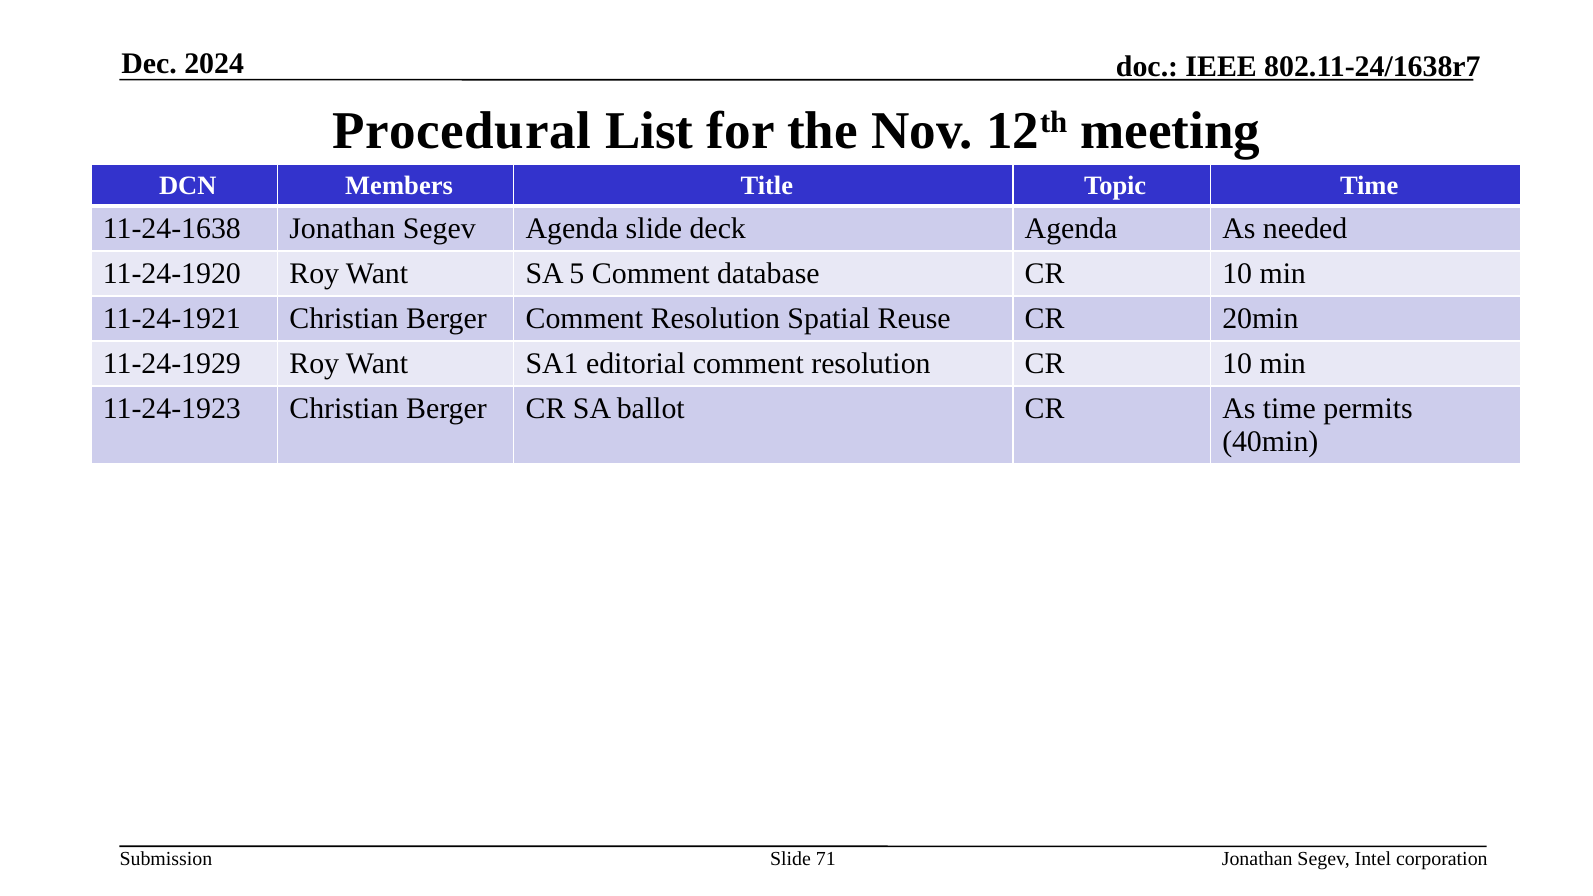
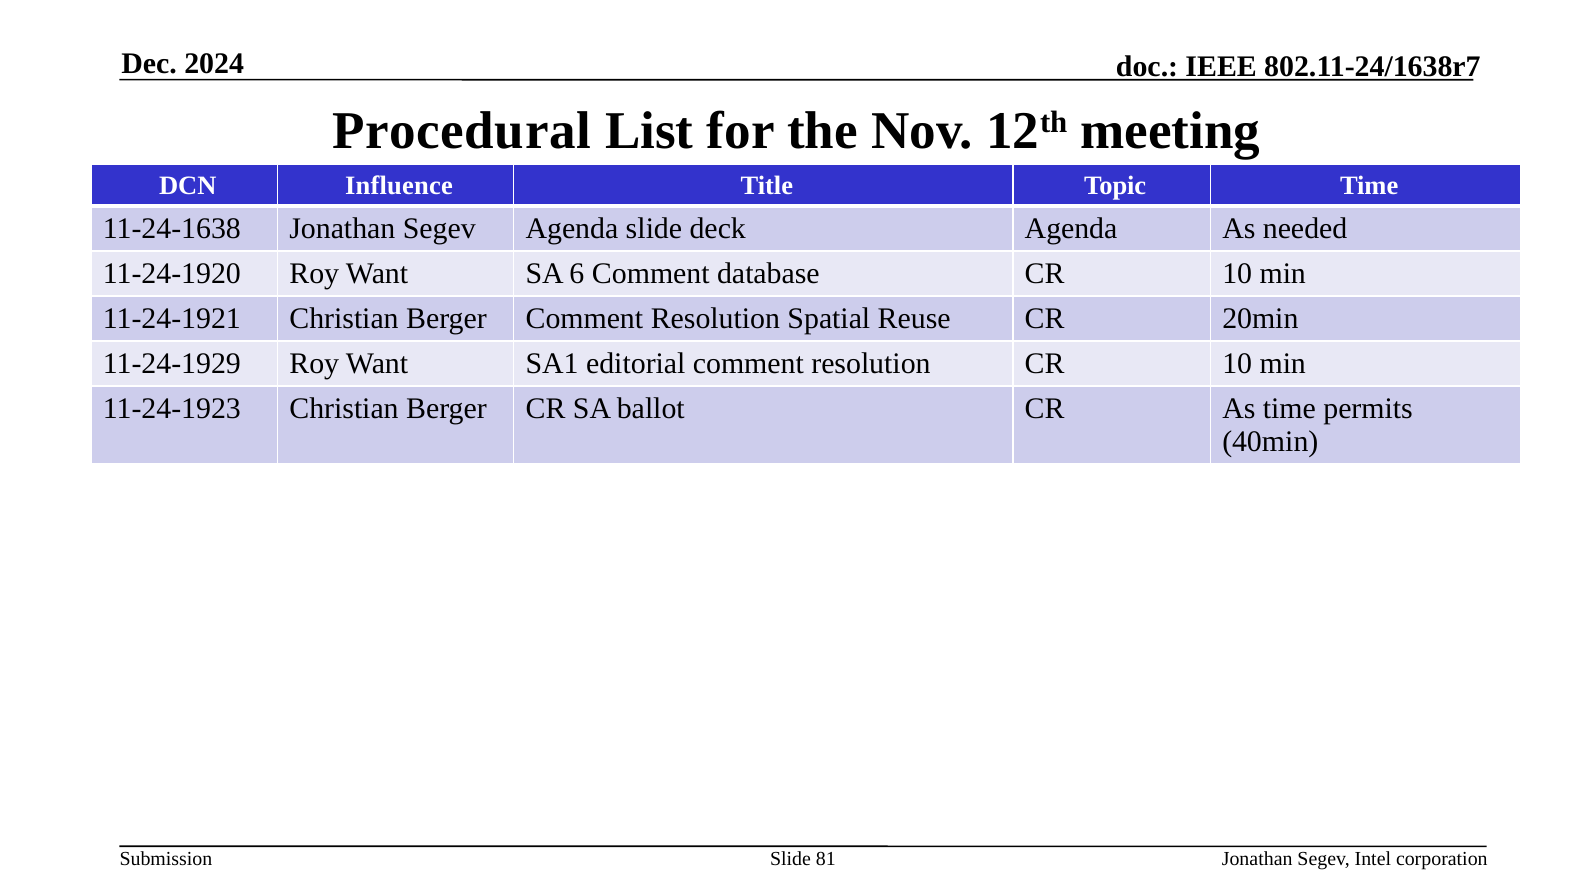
Members: Members -> Influence (399, 186)
5: 5 -> 6 (577, 274)
71: 71 -> 81 (826, 859)
